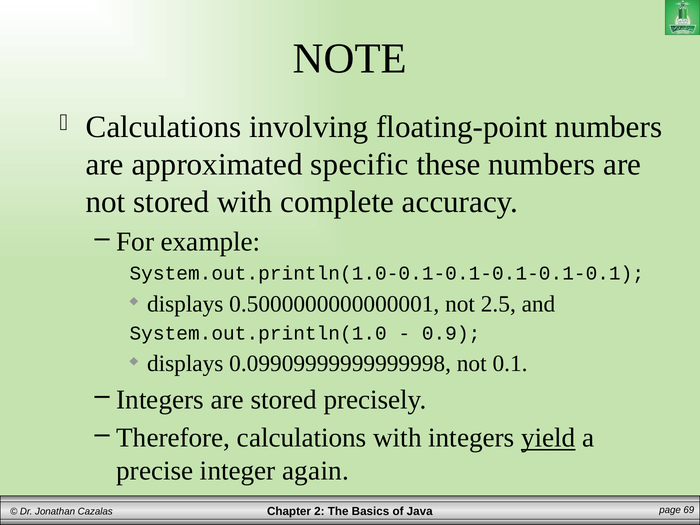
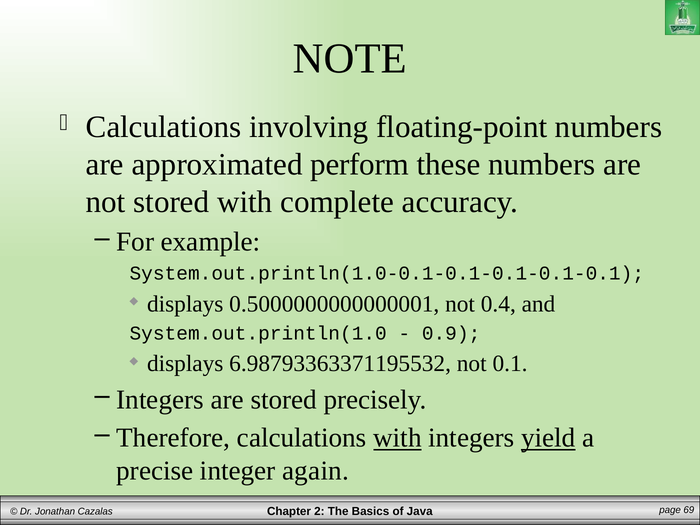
specific: specific -> perform (360, 164)
2.5: 2.5 -> 0.4 (498, 304)
0.09909999999999998: 0.09909999999999998 -> 6.98793363371195532 (340, 364)
with underline: none -> present (397, 438)
